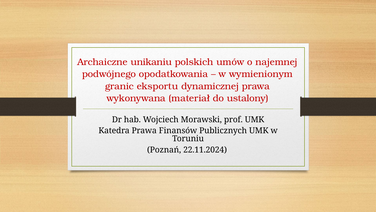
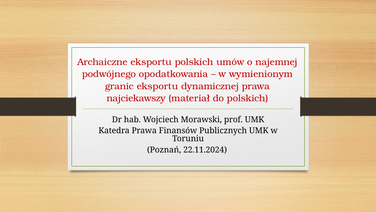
Archaiczne unikaniu: unikaniu -> eksportu (151, 62)
wykonywana: wykonywana -> najciekawszy (136, 98)
do ustalony: ustalony -> polskich (248, 98)
